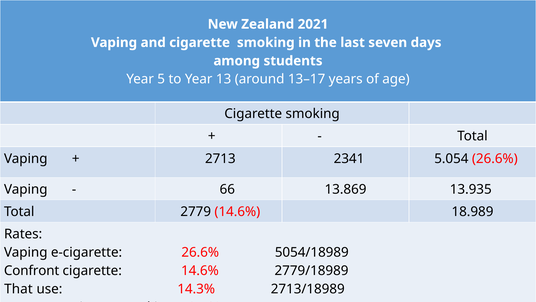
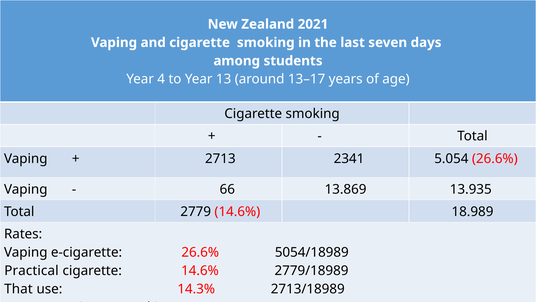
5: 5 -> 4 (161, 79)
Confront: Confront -> Practical (31, 270)
